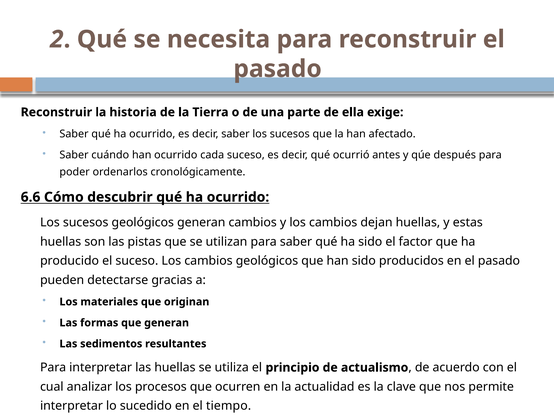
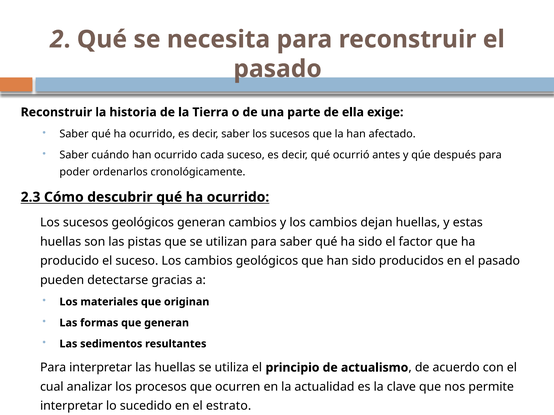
6.6: 6.6 -> 2.3 (31, 197)
tiempo: tiempo -> estrato (229, 406)
